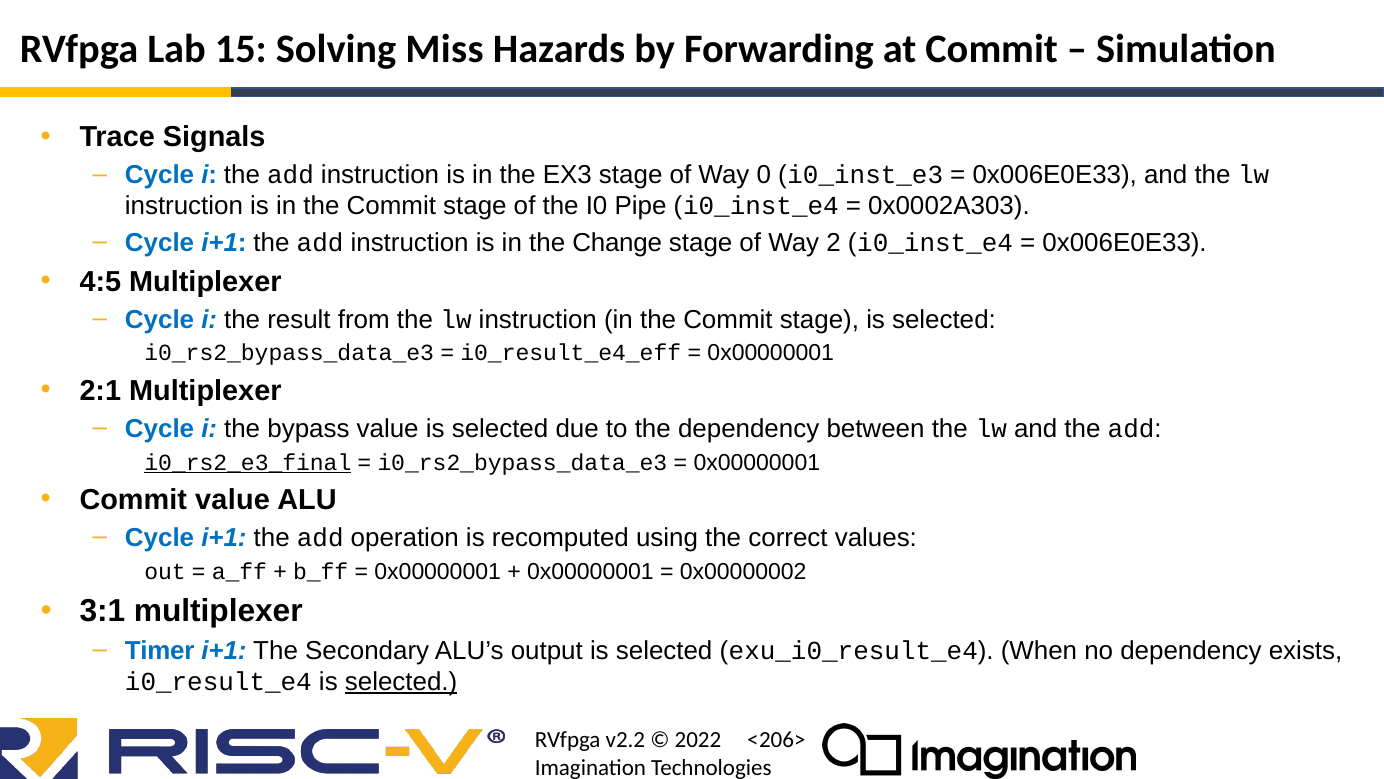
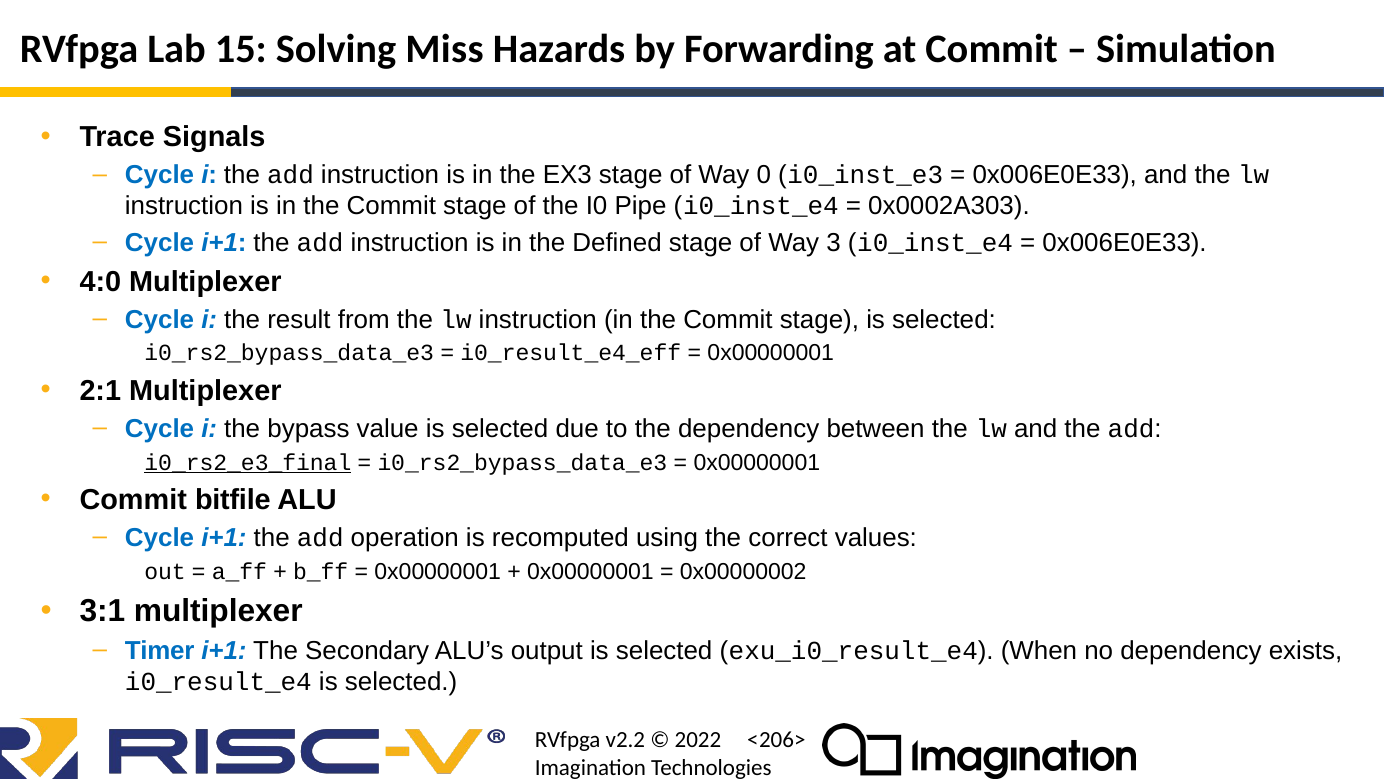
Change: Change -> Defined (617, 243)
2: 2 -> 3 (834, 243)
4:5: 4:5 -> 4:0 (100, 281)
Commit value: value -> bitfile (233, 499)
selected underline: present -> none (401, 681)
